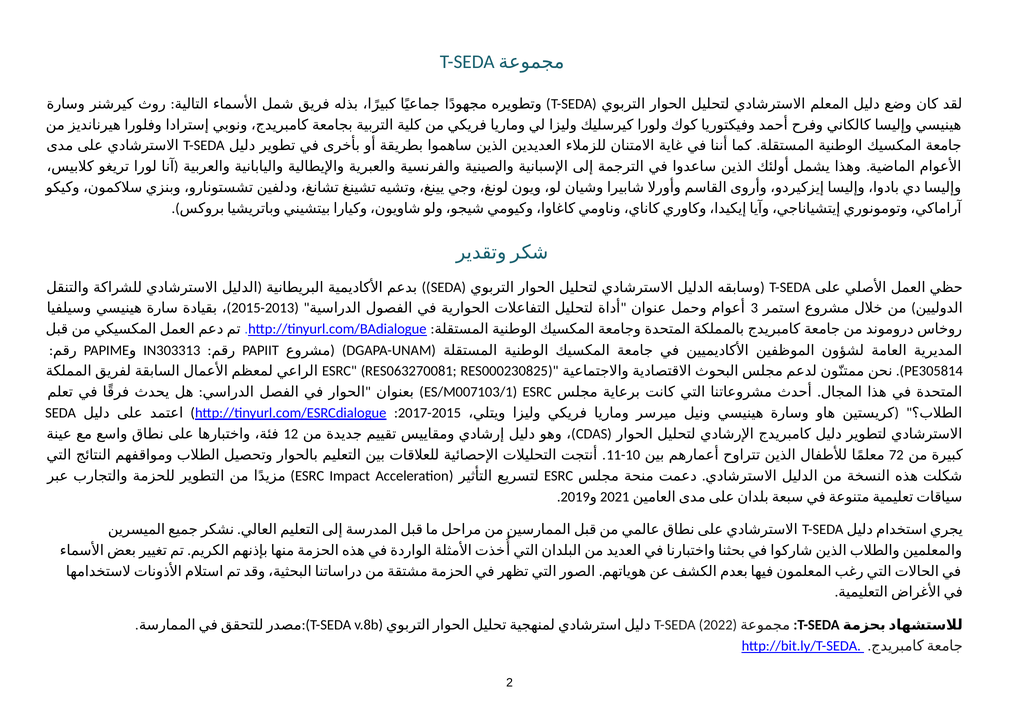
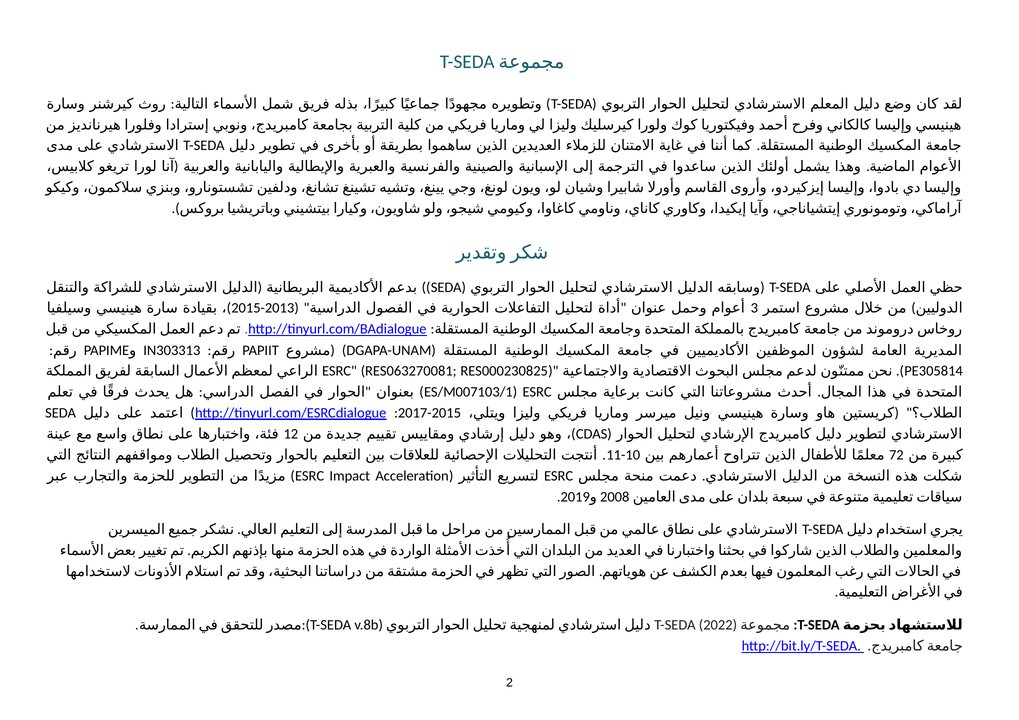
2021: 2021 -> 2008 (615, 497)
